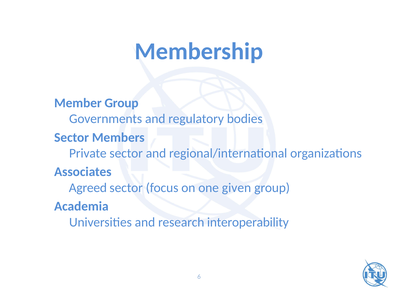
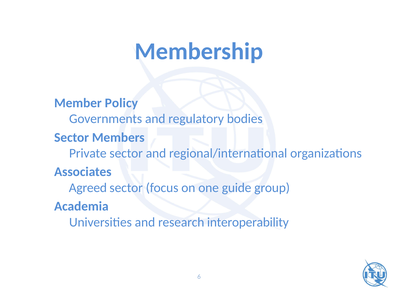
Member Group: Group -> Policy (121, 103)
given: given -> guide (237, 188)
